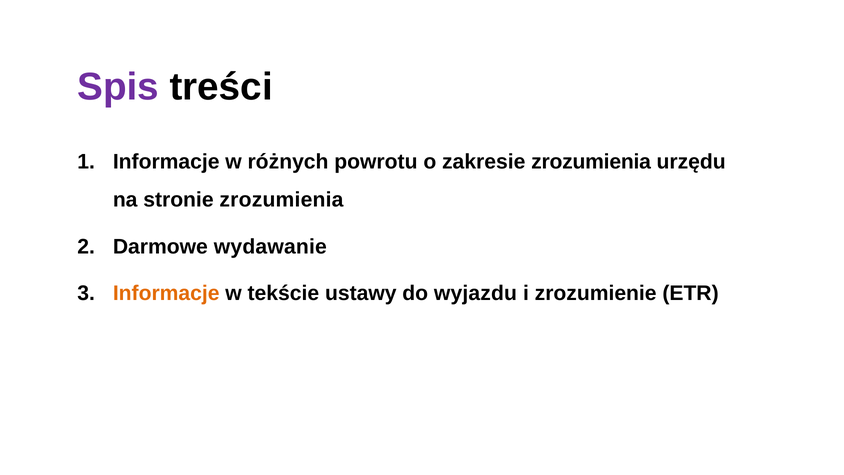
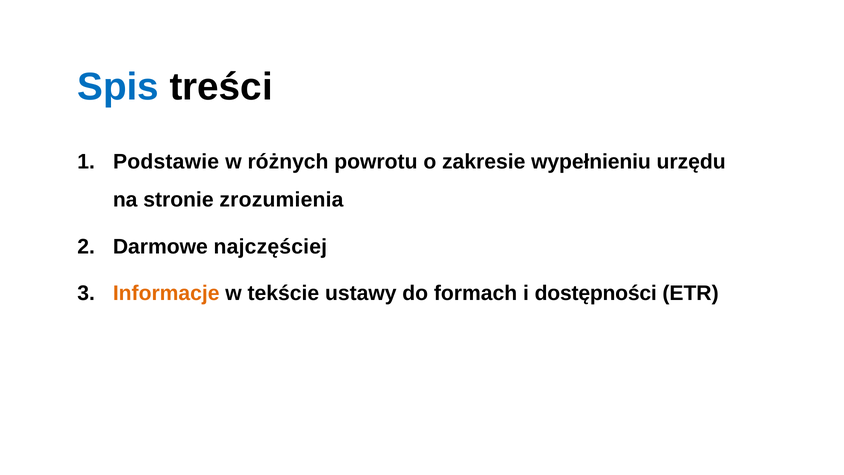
Spis colour: purple -> blue (118, 87)
Informacje: Informacje -> Podstawie (166, 162)
zakresie zrozumienia: zrozumienia -> wypełnieniu (591, 162)
wydawanie: wydawanie -> najczęściej (270, 247)
wyjazdu: wyjazdu -> formach (476, 293)
zrozumienie: zrozumienie -> dostępności (596, 293)
